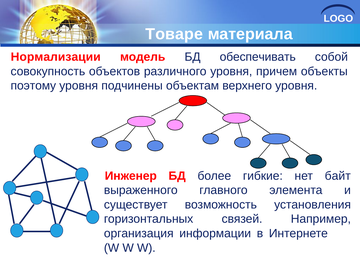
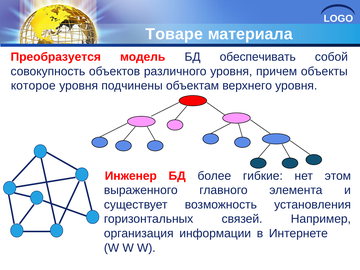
Нормализации: Нормализации -> Преобразуется (56, 57)
поэтому: поэтому -> которое (33, 86)
байт: байт -> этом (338, 176)
